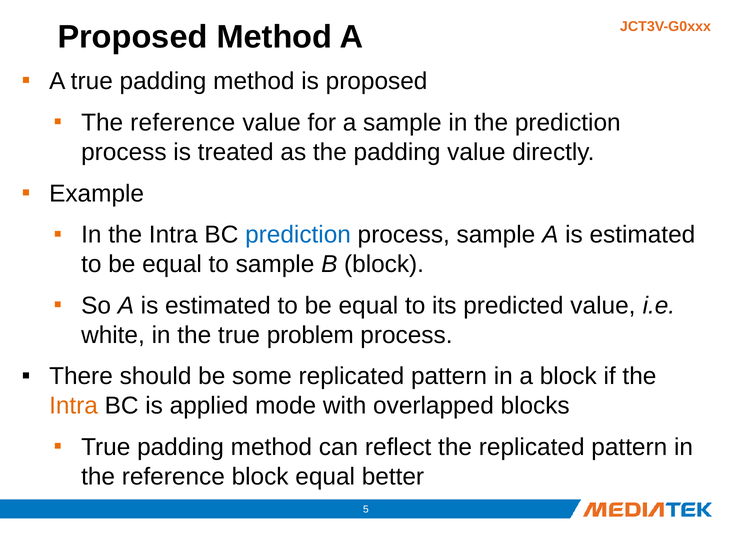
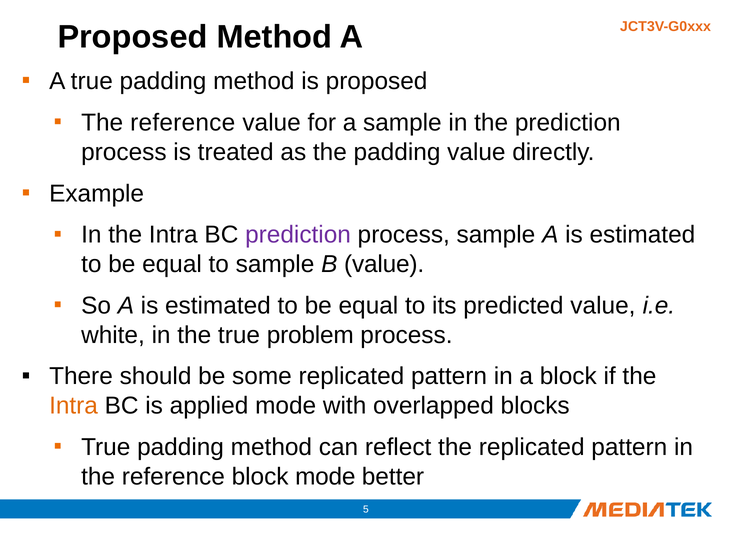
prediction colour: blue -> purple (298, 235)
B block: block -> value (384, 264)
block equal: equal -> mode (325, 476)
